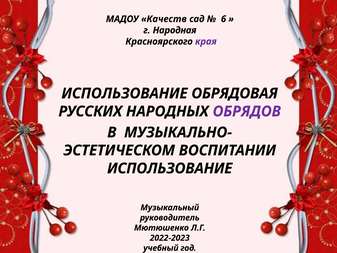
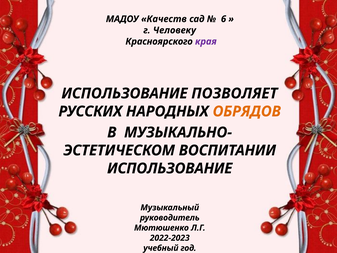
Народная: Народная -> Человеку (175, 30)
ОБРЯДОВАЯ: ОБРЯДОВАЯ -> ПОЗВОЛЯЕТ (234, 93)
ОБРЯДОВ colour: purple -> orange (247, 111)
